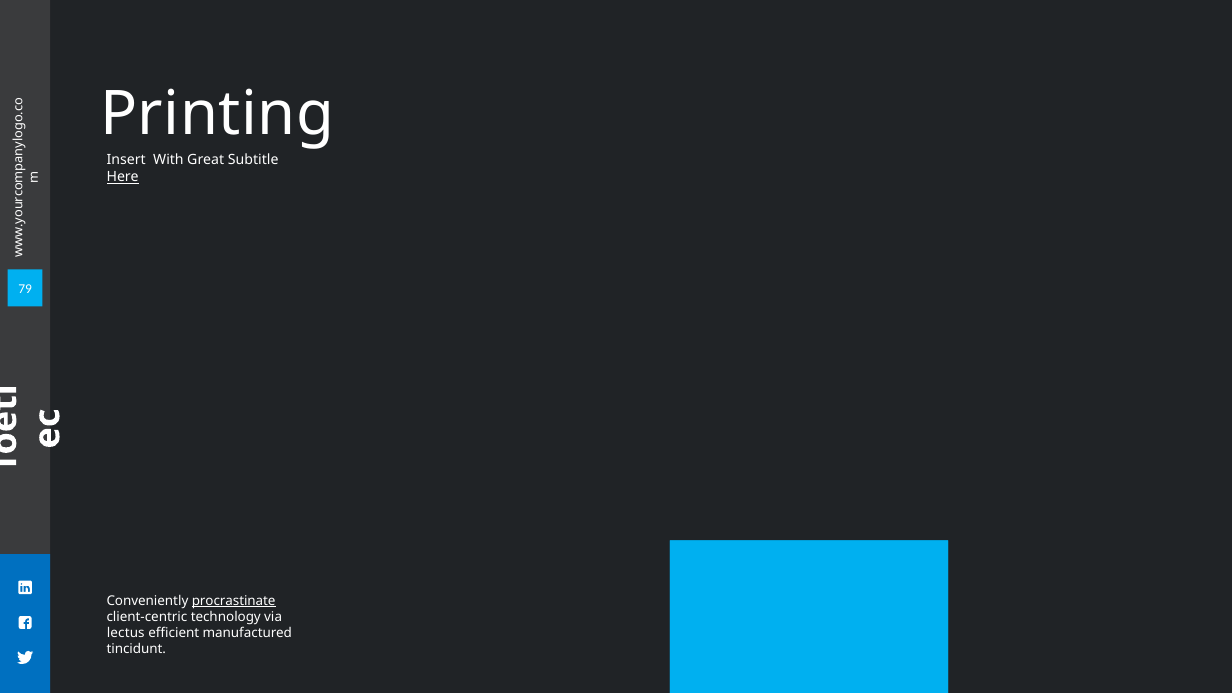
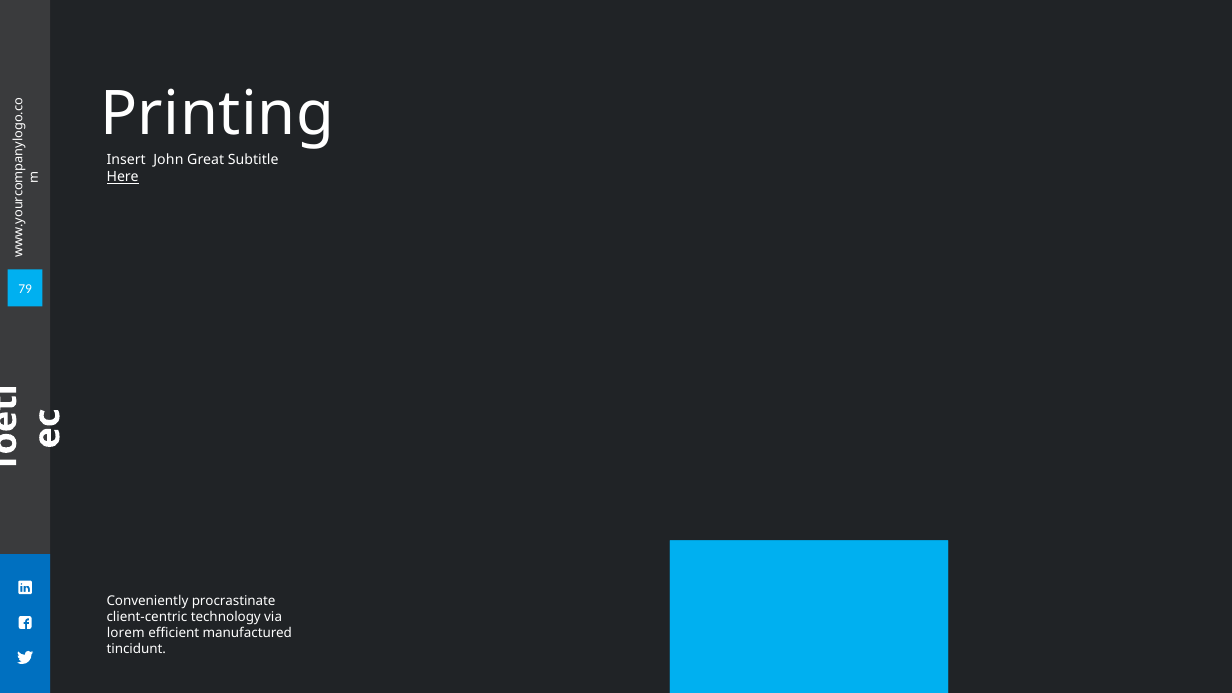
With: With -> John (168, 160)
procrastinate underline: present -> none (234, 601)
lectus: lectus -> lorem (126, 633)
